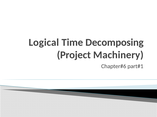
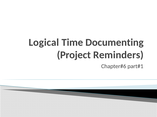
Decomposing: Decomposing -> Documenting (115, 43)
Machinery: Machinery -> Reminders (118, 55)
